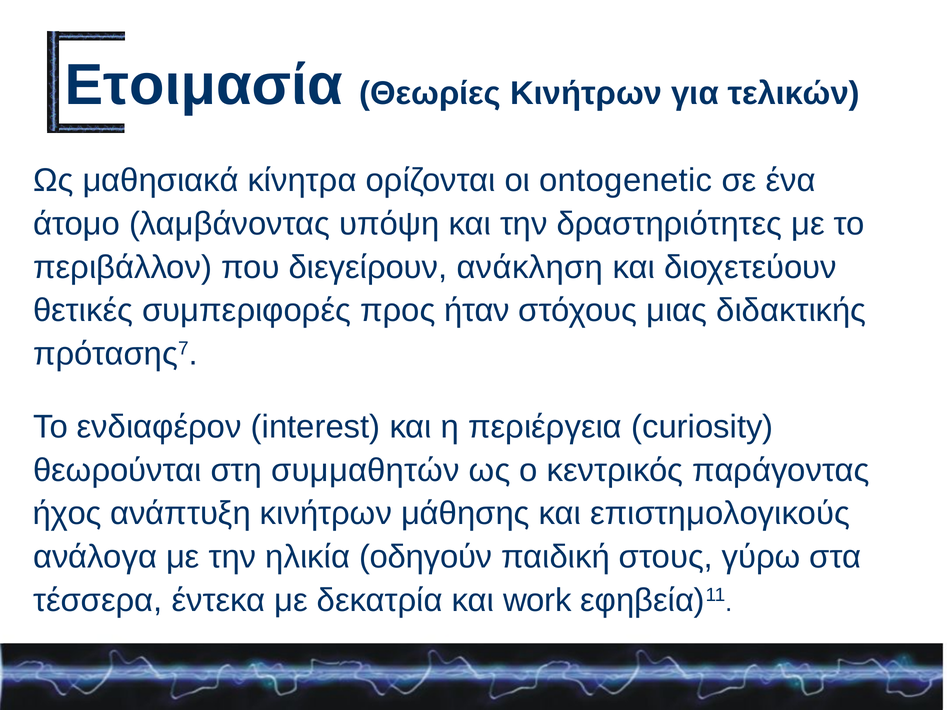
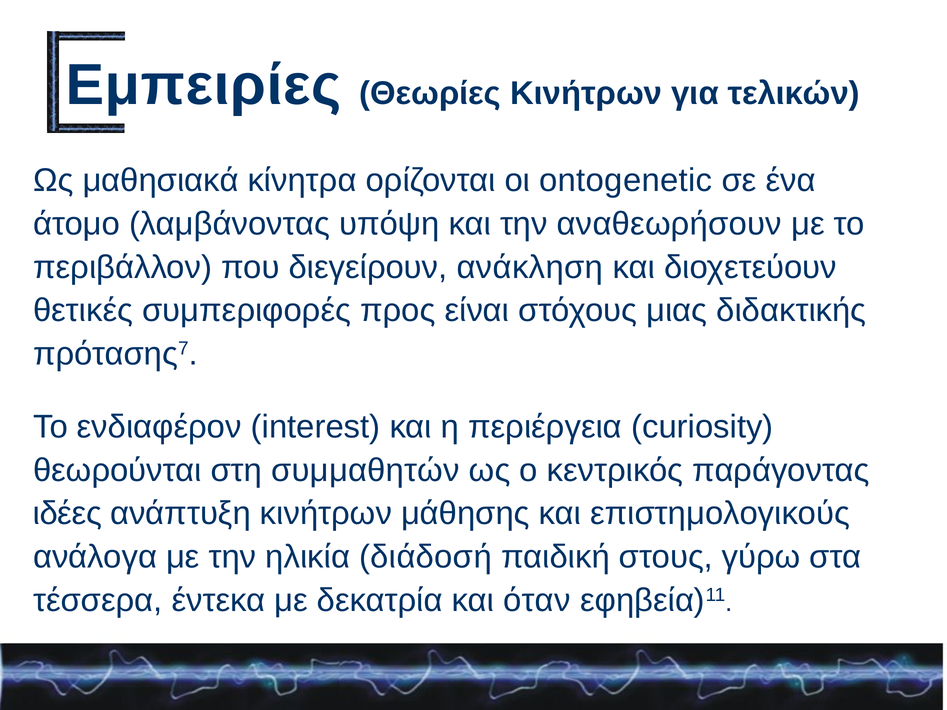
Ετοιμασία: Ετοιμασία -> Εμπειρίες (204, 85)
δραστηριότητες: δραστηριότητες -> αναθεωρήσουν (669, 224)
ήταν: ήταν -> είναι (477, 311)
ήχος: ήχος -> ιδέες (67, 514)
οδηγούν: οδηγούν -> διάδοσή (425, 557)
work: work -> όταν (537, 600)
